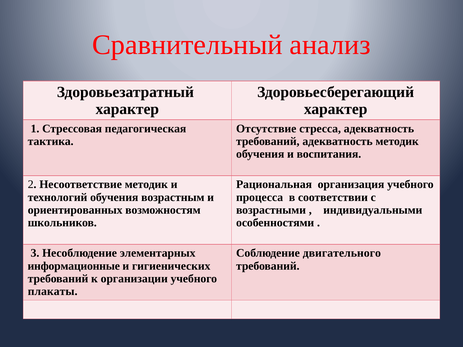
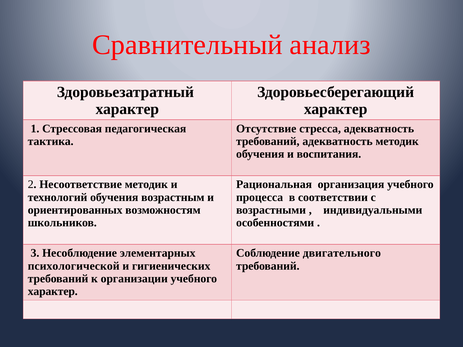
информационные: информационные -> психологической (74, 266)
плакаты: плакаты -> характер (53, 292)
